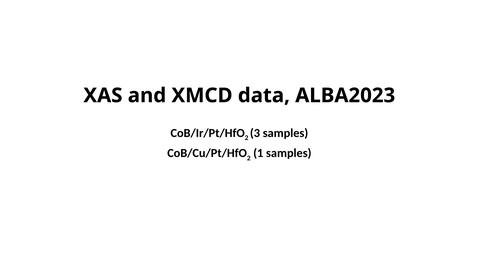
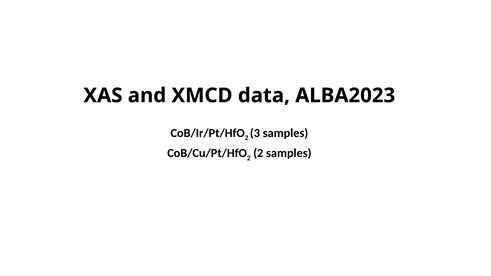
1: 1 -> 2 (258, 153)
